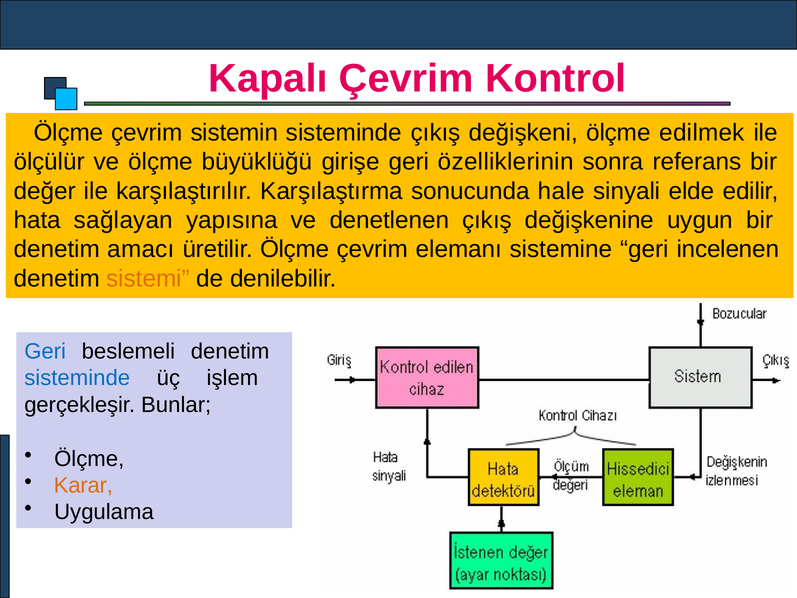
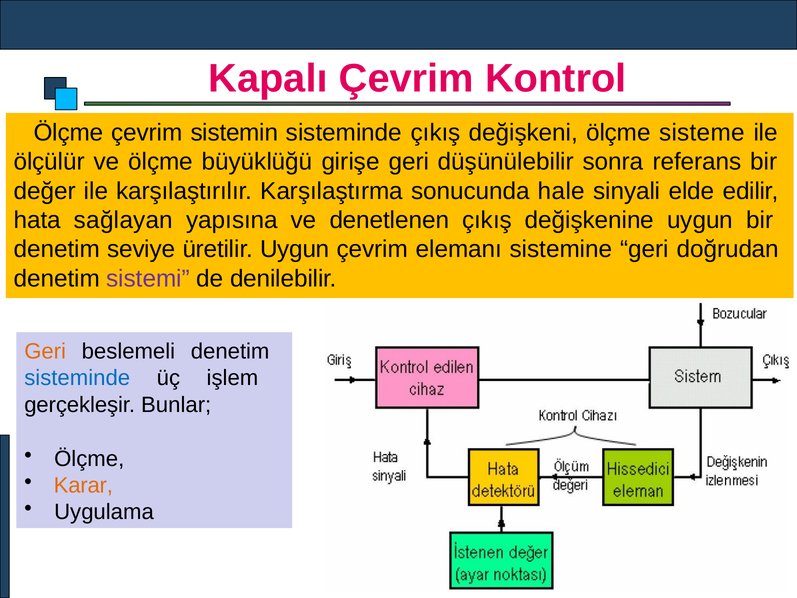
edilmek: edilmek -> sisteme (702, 132)
özelliklerinin: özelliklerinin -> düşünülebilir (506, 162)
amacı: amacı -> seviye (141, 249)
üretilir Ölçme: Ölçme -> Uygun (295, 249)
incelenen: incelenen -> doğrudan (728, 249)
sistemi colour: orange -> purple (148, 279)
Geri colour: blue -> orange (45, 351)
